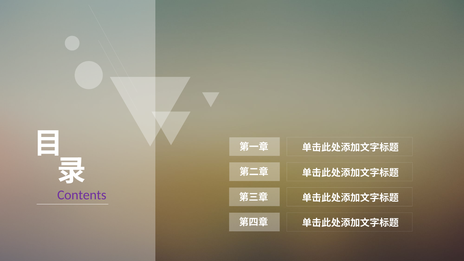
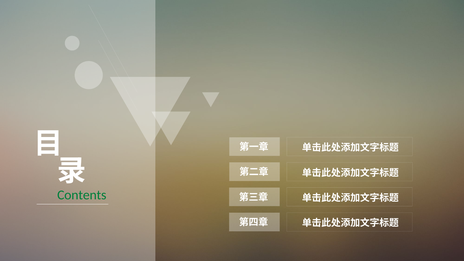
Contents colour: purple -> green (82, 195)
